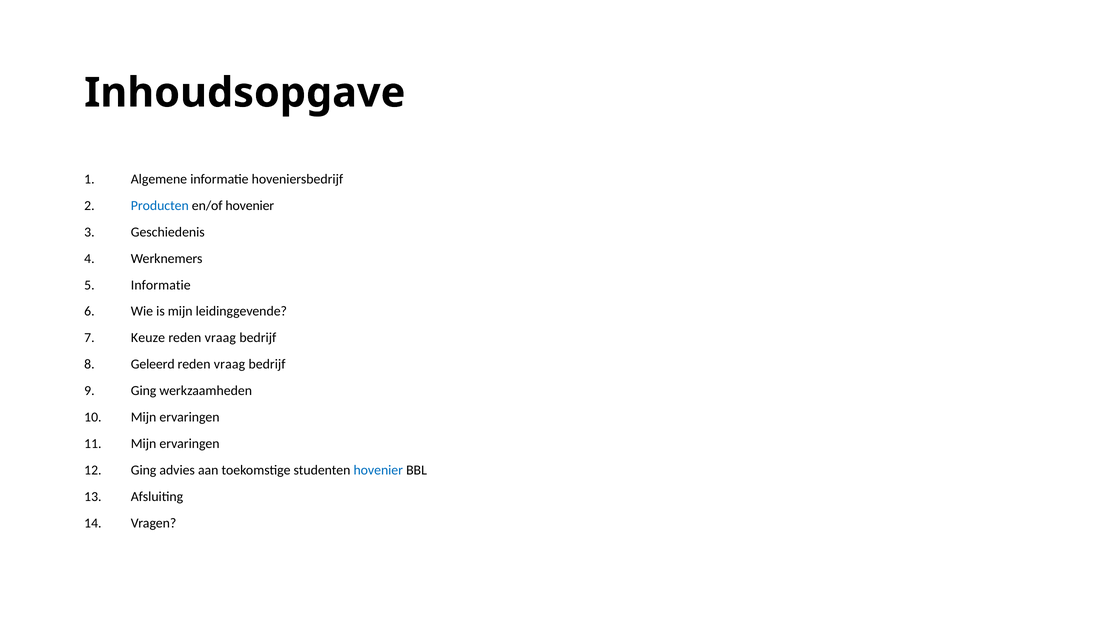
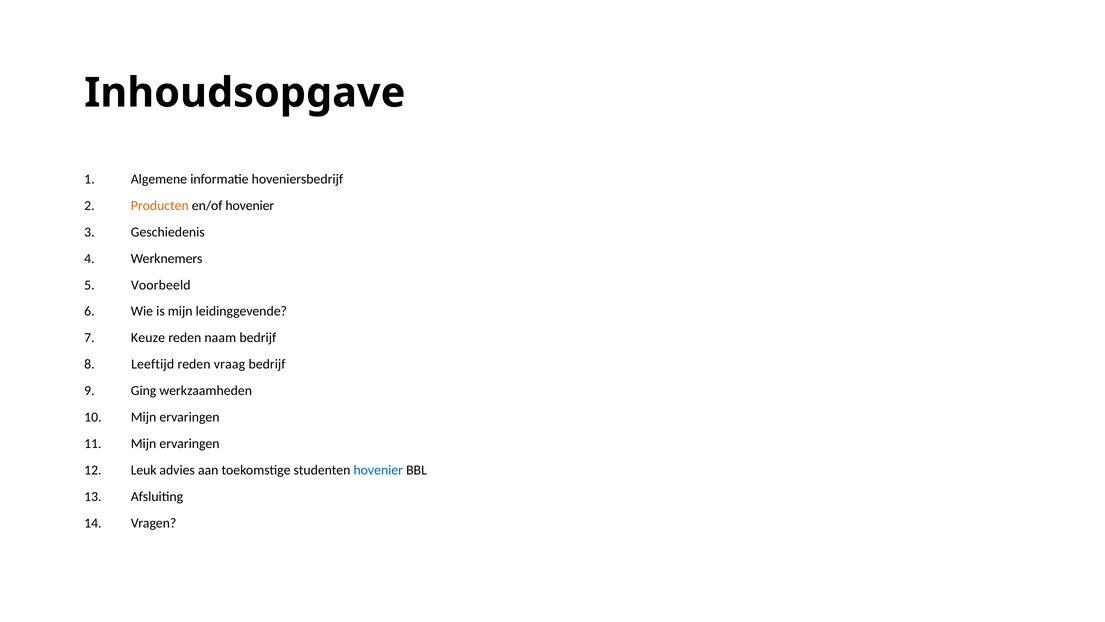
Producten colour: blue -> orange (160, 205)
Informatie: Informatie -> Voorbeeld (161, 285)
vraag: vraag -> naam (220, 338)
Geleerd: Geleerd -> Leeftijd (153, 364)
Ging: Ging -> Leuk (144, 470)
